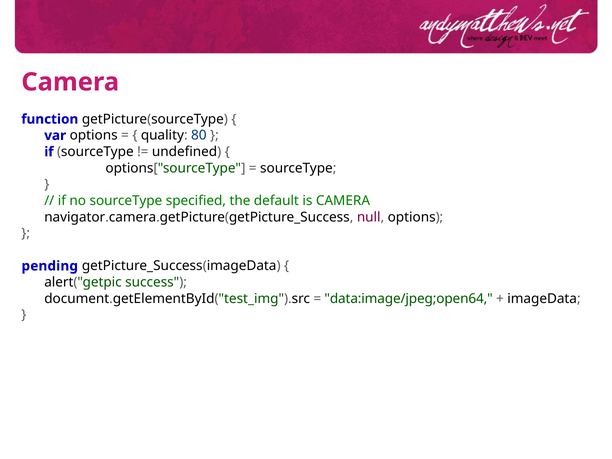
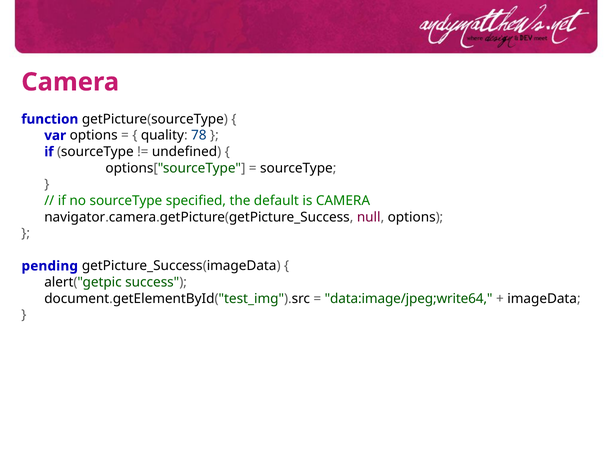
80: 80 -> 78 (199, 136)
data:image/jpeg;open64: data:image/jpeg;open64 -> data:image/jpeg;write64 (409, 299)
